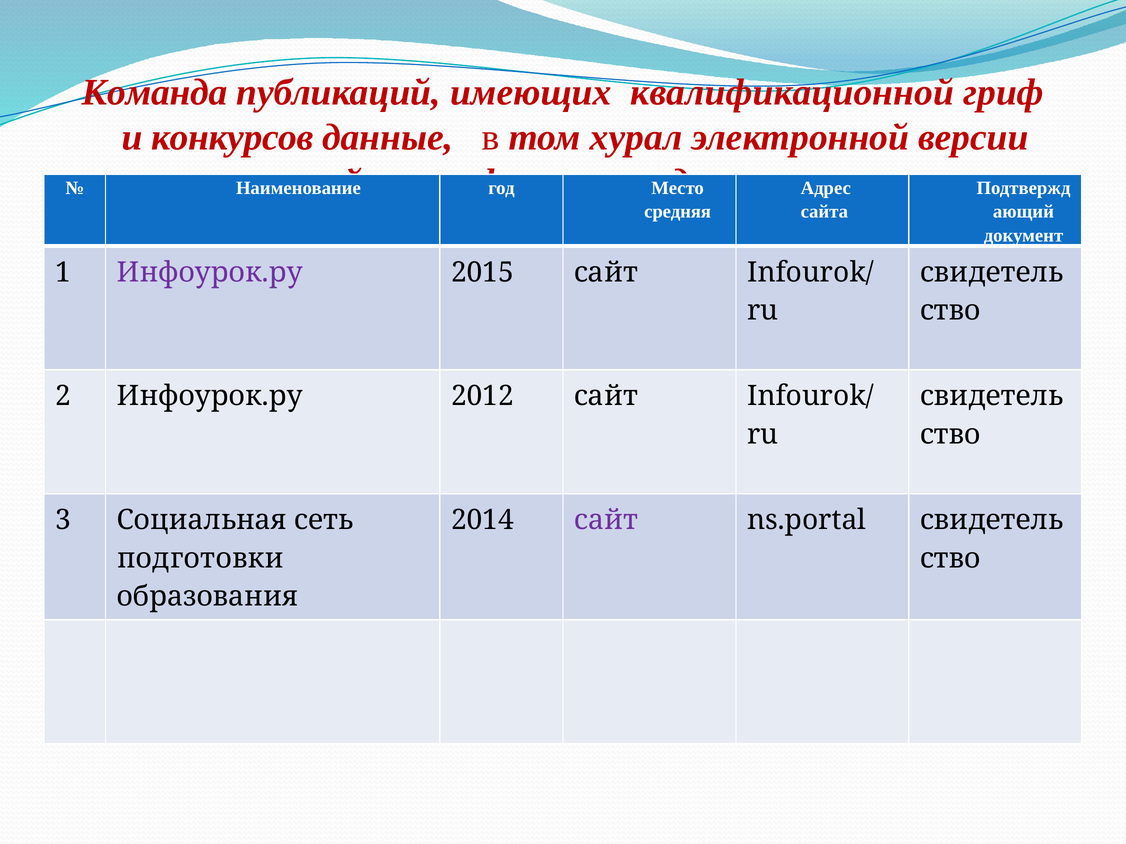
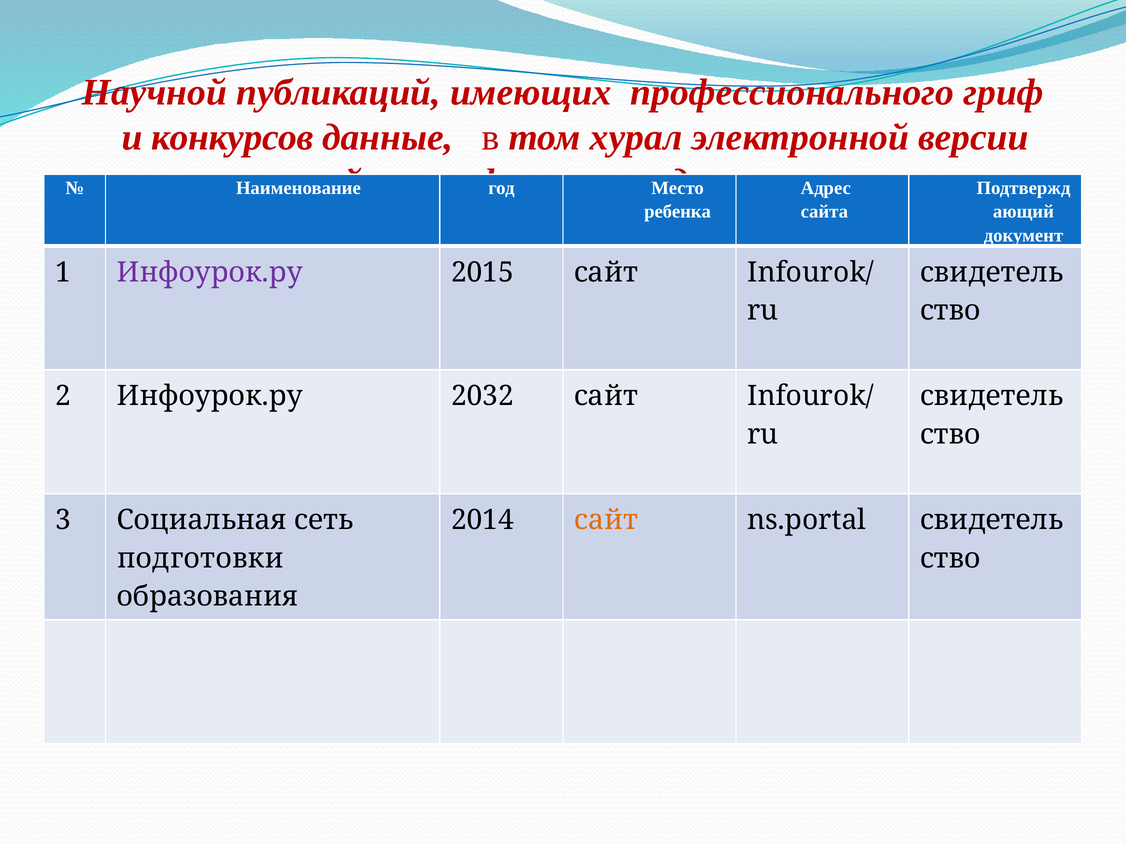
Команда: Команда -> Научной (154, 92)
квалификационной: квалификационной -> профессионального (792, 92)
средняя: средняя -> ребенка (678, 212)
2012: 2012 -> 2032 (482, 396)
сайт colour: purple -> orange (606, 520)
